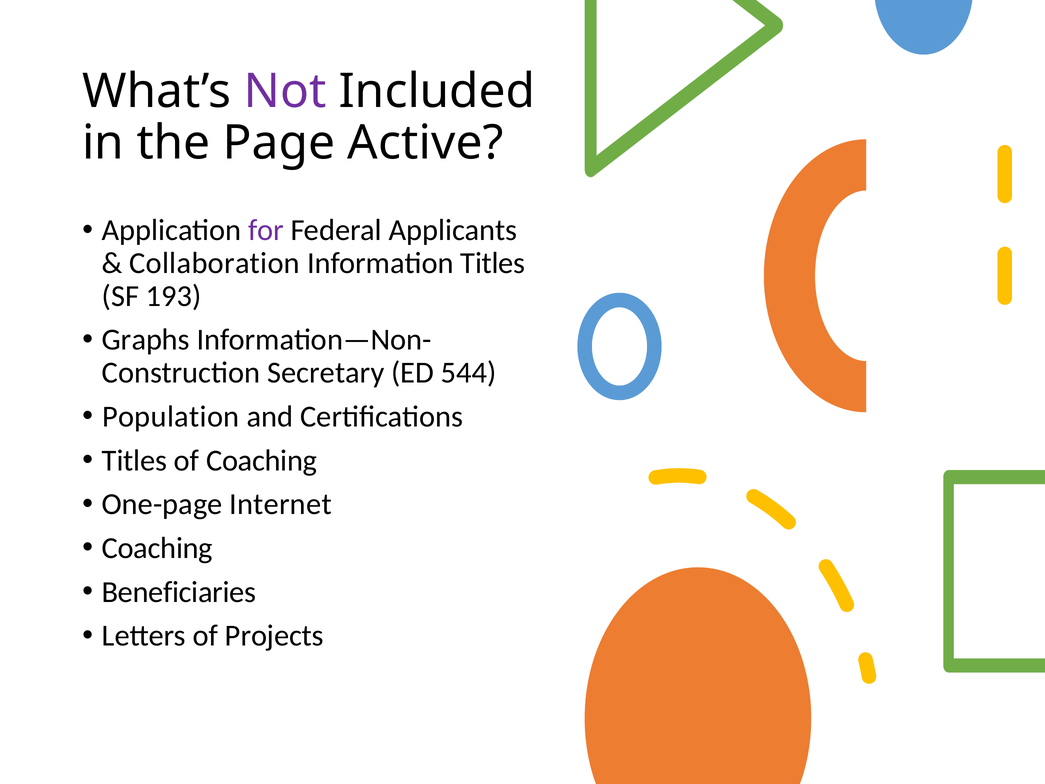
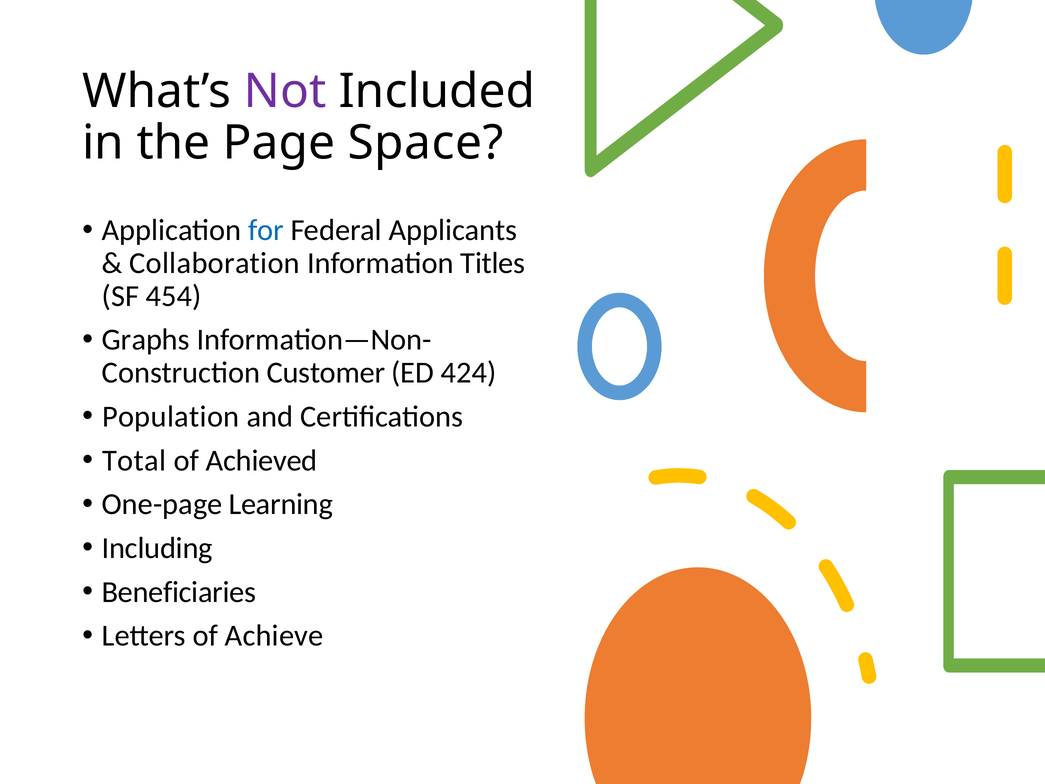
Active: Active -> Space (425, 143)
for colour: purple -> blue (266, 230)
193: 193 -> 454 (174, 296)
Secretary: Secretary -> Customer (326, 373)
544: 544 -> 424 (469, 373)
Titles: Titles -> Total (134, 460)
of Coaching: Coaching -> Achieved (262, 460)
Internet: Internet -> Learning (281, 504)
Coaching: Coaching -> Including (157, 548)
Projects: Projects -> Achieve (274, 636)
